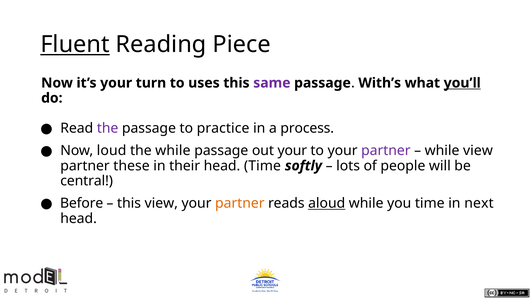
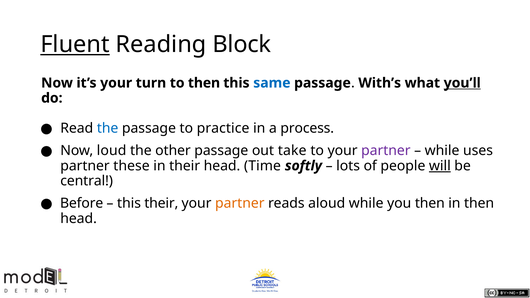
Piece: Piece -> Block (242, 45)
to uses: uses -> then (204, 83)
same colour: purple -> blue (272, 83)
the colour: purple -> blue (108, 128)
the while: while -> other (173, 151)
out your: your -> take (292, 151)
while view: view -> uses (478, 151)
will underline: none -> present (440, 166)
this view: view -> their (161, 203)
aloud underline: present -> none (327, 203)
you time: time -> then (430, 203)
in next: next -> then (479, 203)
